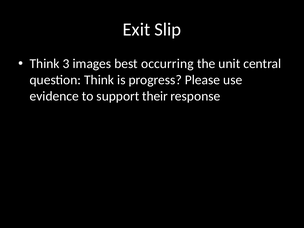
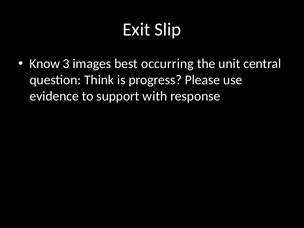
Think: Think -> Know (45, 64)
their: their -> with (155, 96)
